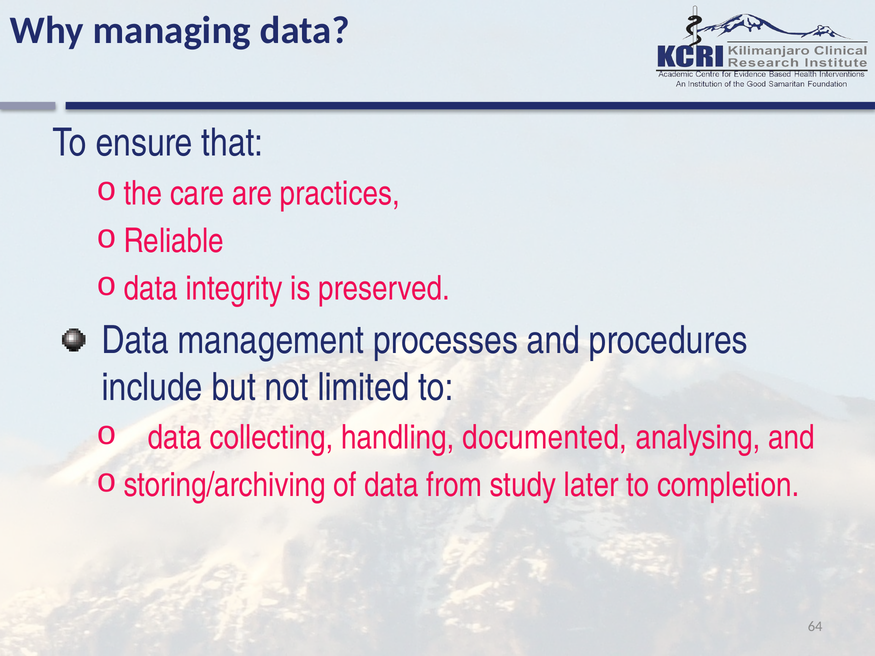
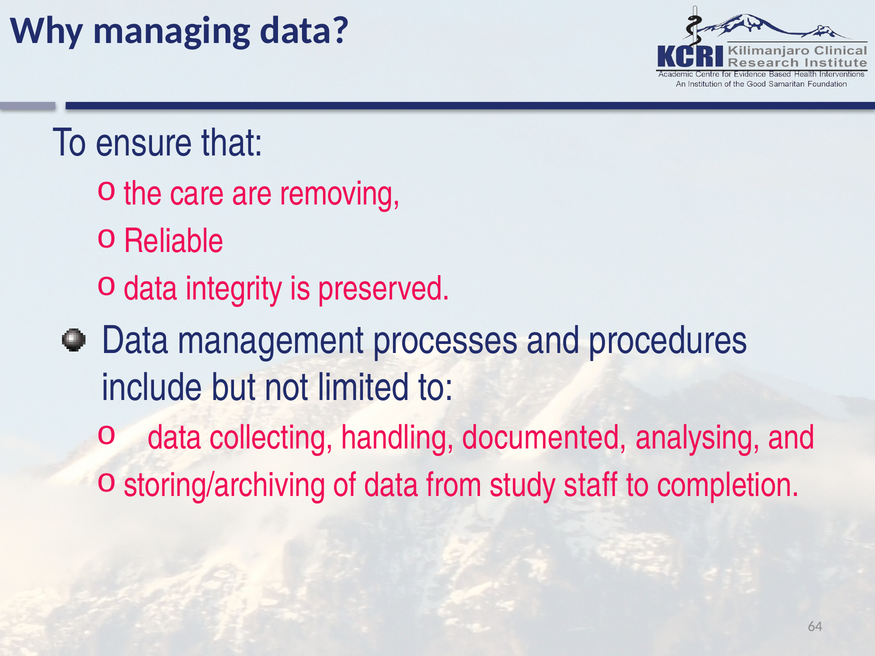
practices: practices -> removing (340, 193)
later: later -> staff (591, 485)
